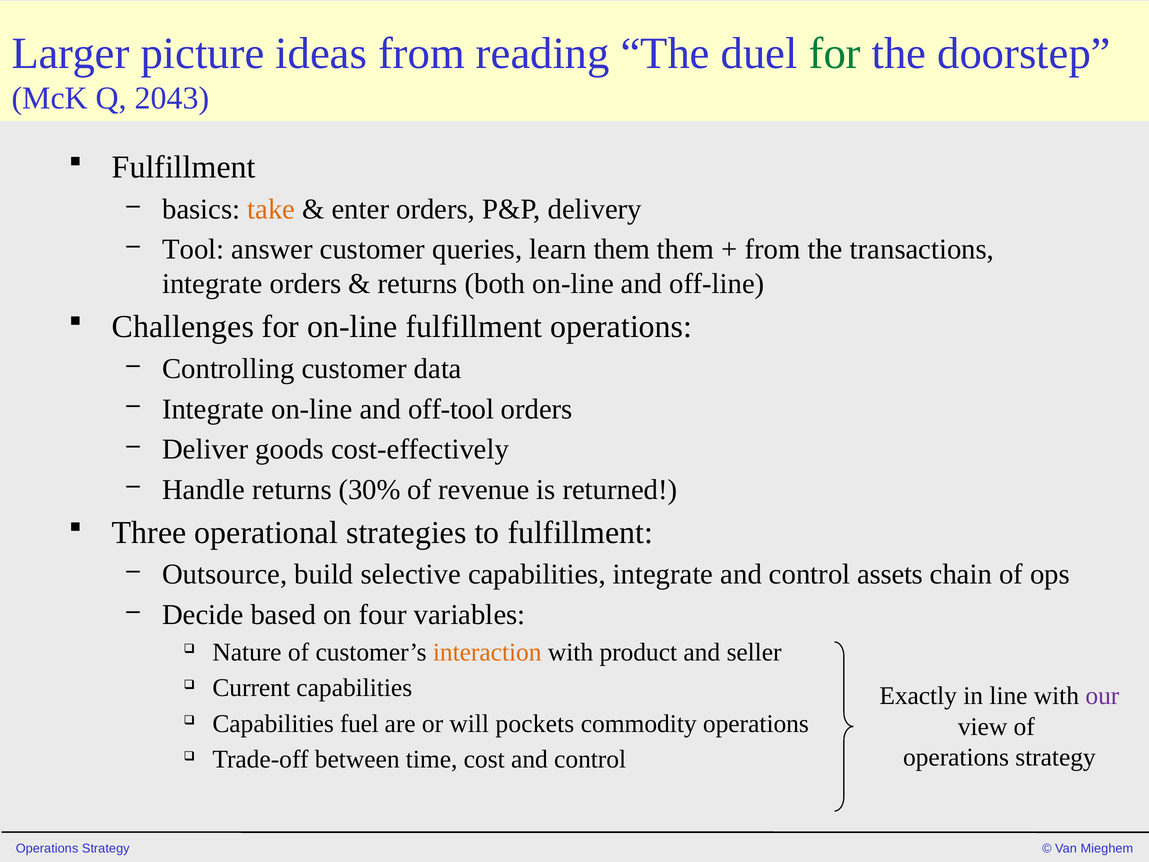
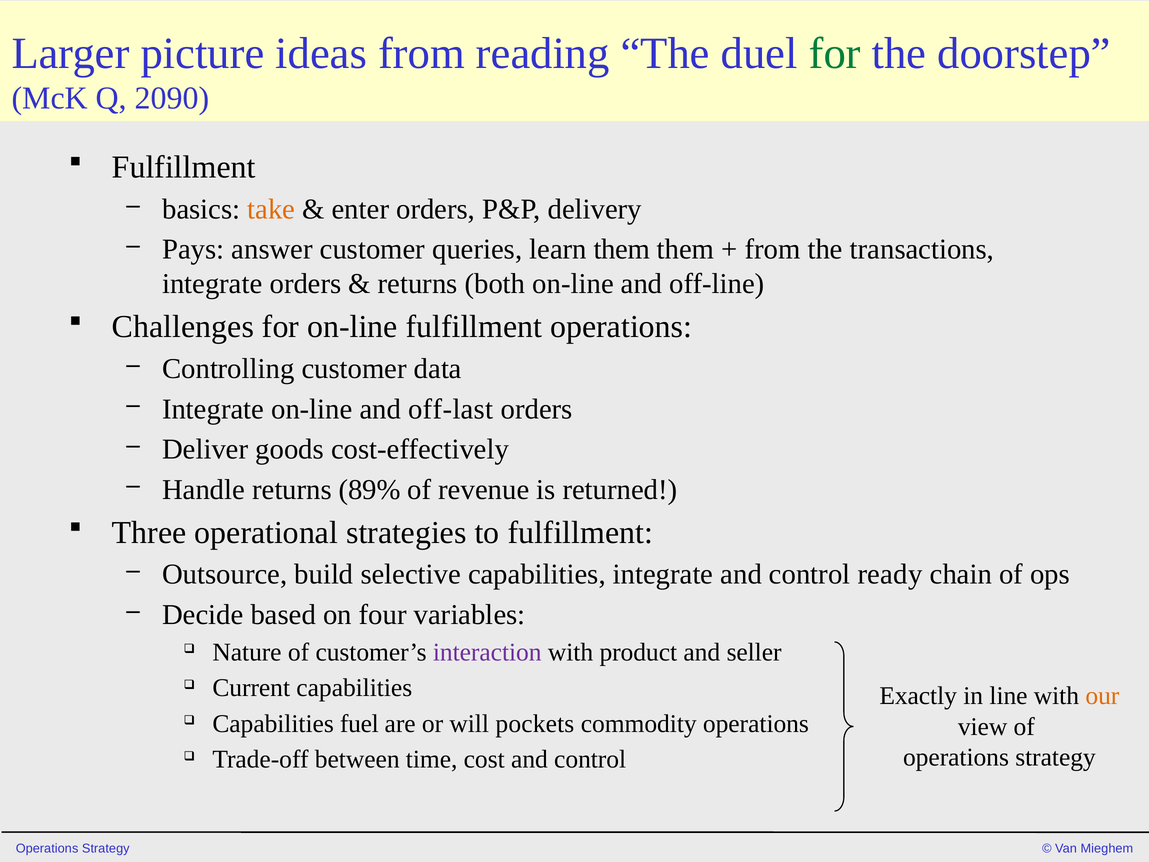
2043: 2043 -> 2090 (172, 98)
Tool: Tool -> Pays (193, 249)
off-tool: off-tool -> off-last (451, 409)
30%: 30% -> 89% (370, 489)
assets: assets -> ready (890, 574)
interaction colour: orange -> purple (487, 652)
our colour: purple -> orange (1102, 696)
